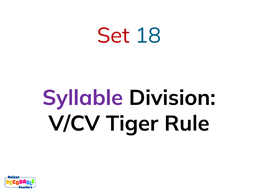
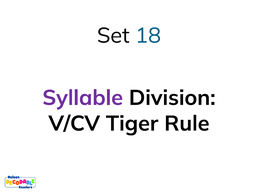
Set colour: red -> black (113, 36)
